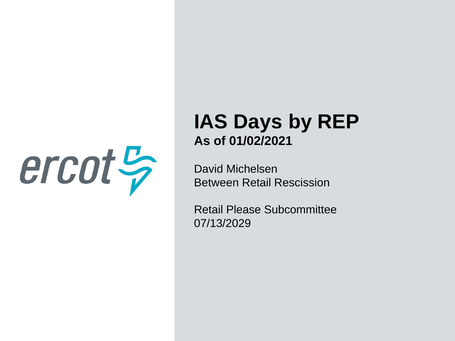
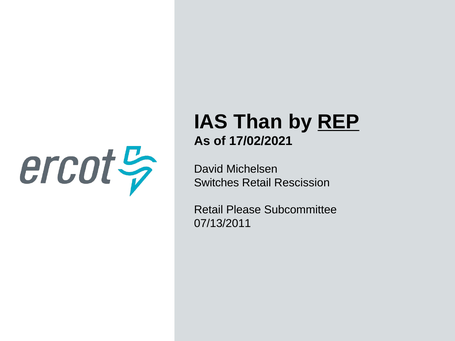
Days: Days -> Than (258, 122)
REP underline: none -> present (338, 122)
01/02/2021: 01/02/2021 -> 17/02/2021 (261, 141)
Between: Between -> Switches (217, 183)
07/13/2029: 07/13/2029 -> 07/13/2011 (222, 224)
